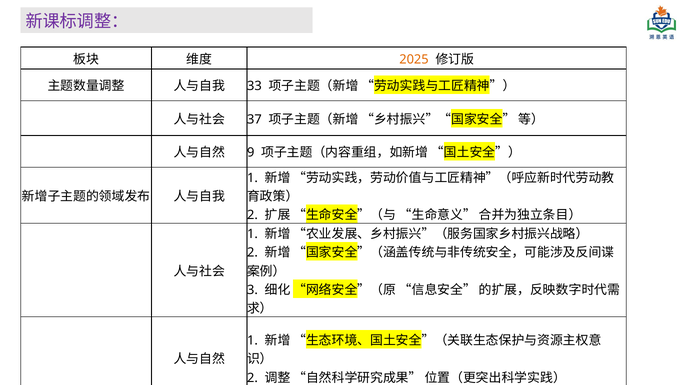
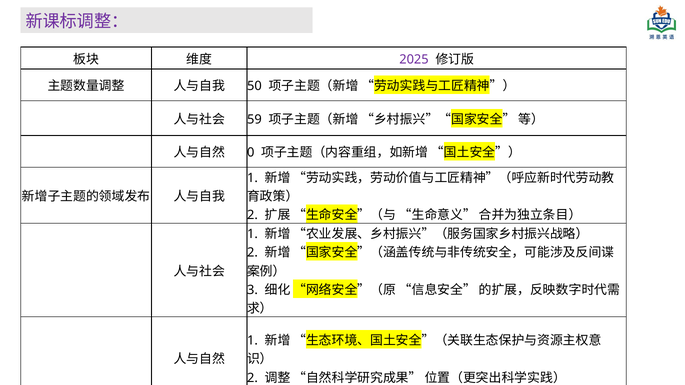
2025 colour: orange -> purple (414, 59)
33: 33 -> 50 (254, 86)
37: 37 -> 59 (254, 120)
9: 9 -> 0 (251, 153)
